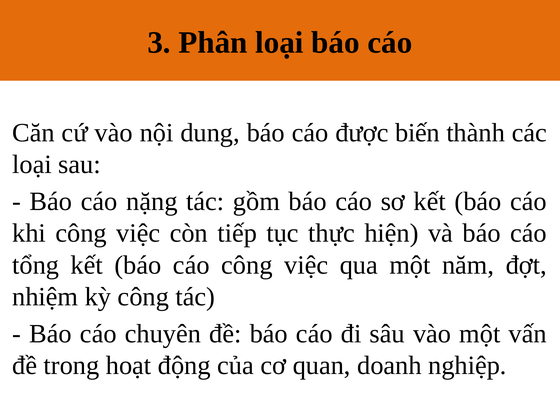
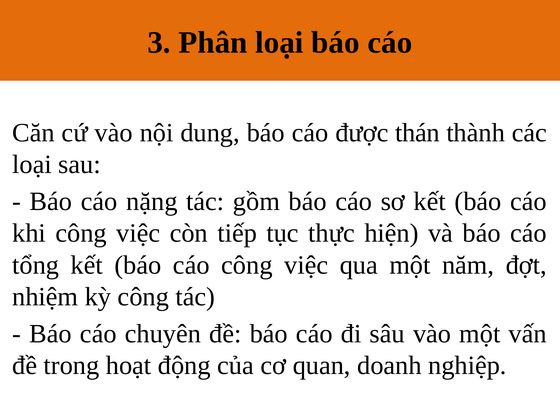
biến: biến -> thán (418, 133)
